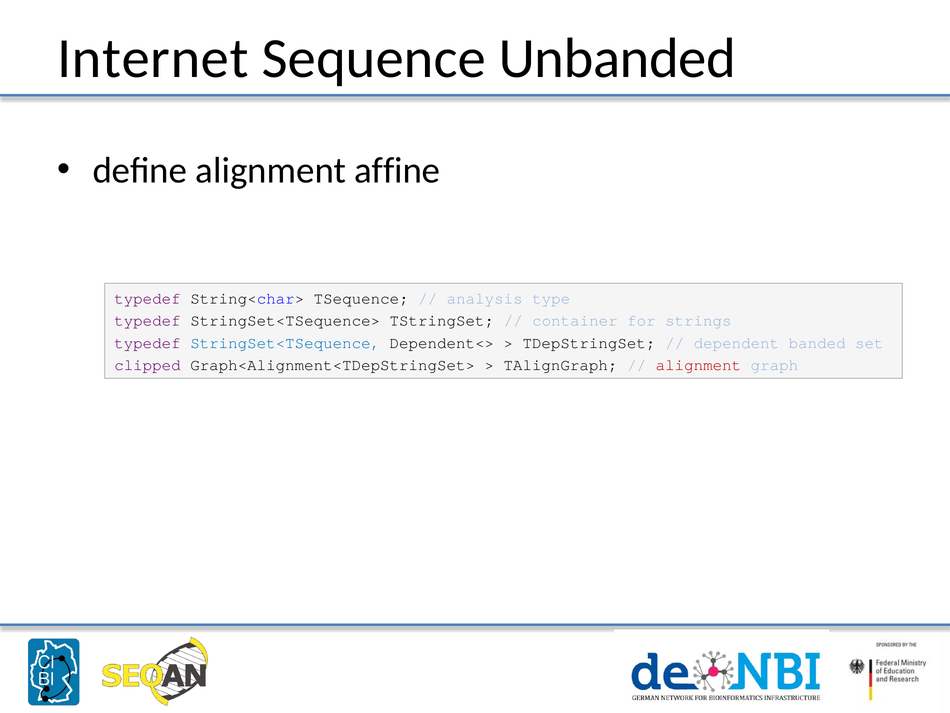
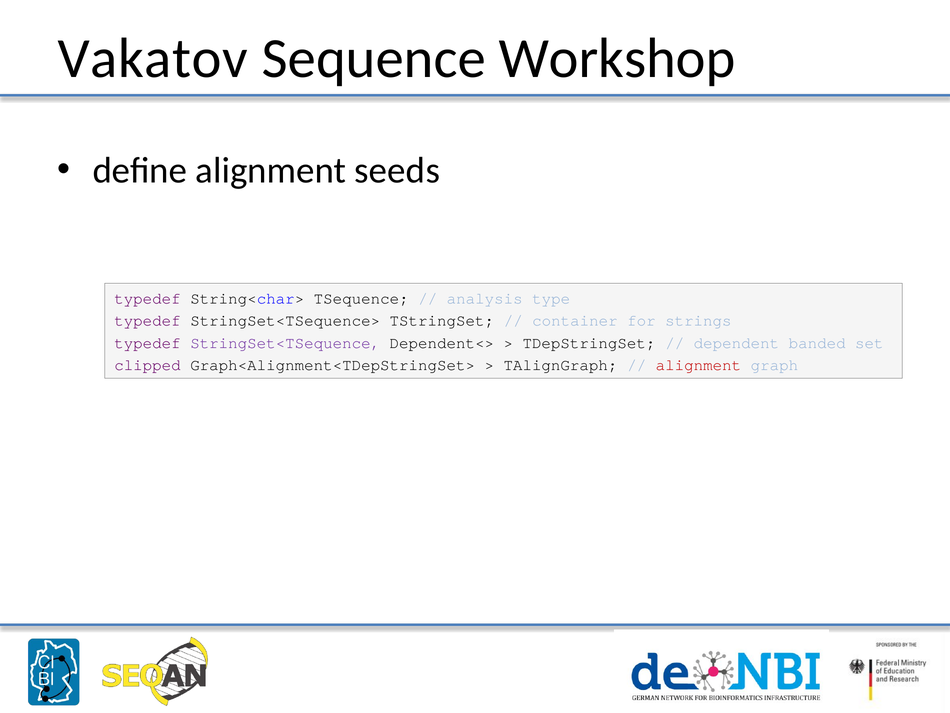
Internet: Internet -> Vakatov (153, 59)
Unbanded: Unbanded -> Workshop (617, 59)
affine: affine -> seeds (397, 170)
StringSet<TSequence colour: blue -> purple (285, 343)
